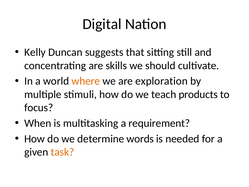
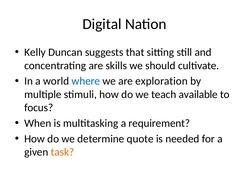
where colour: orange -> blue (86, 81)
products: products -> available (198, 94)
words: words -> quote (140, 139)
